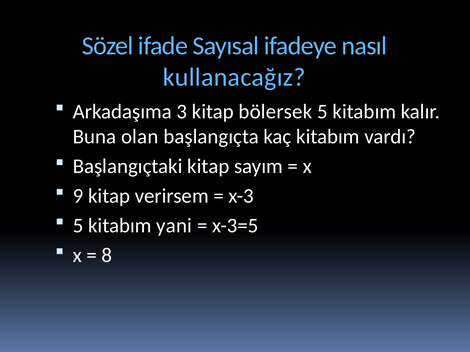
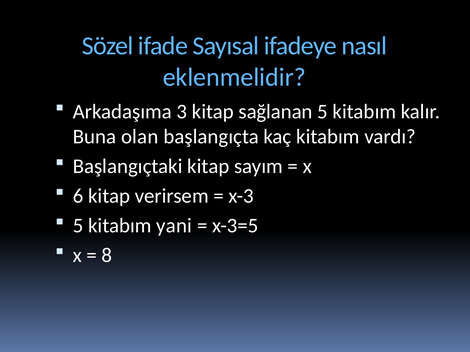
kullanacağız: kullanacağız -> eklenmelidir (234, 77)
bölersek: bölersek -> sağlanan (276, 112)
9: 9 -> 6 (78, 196)
